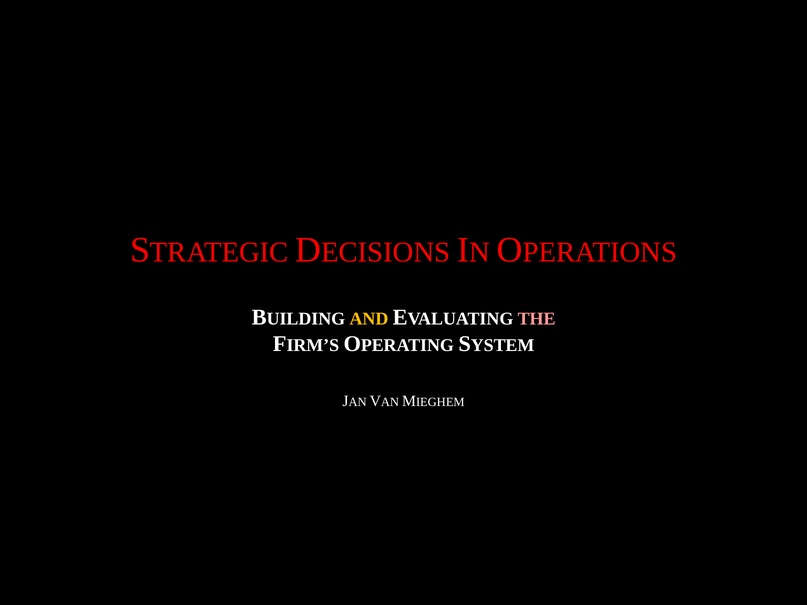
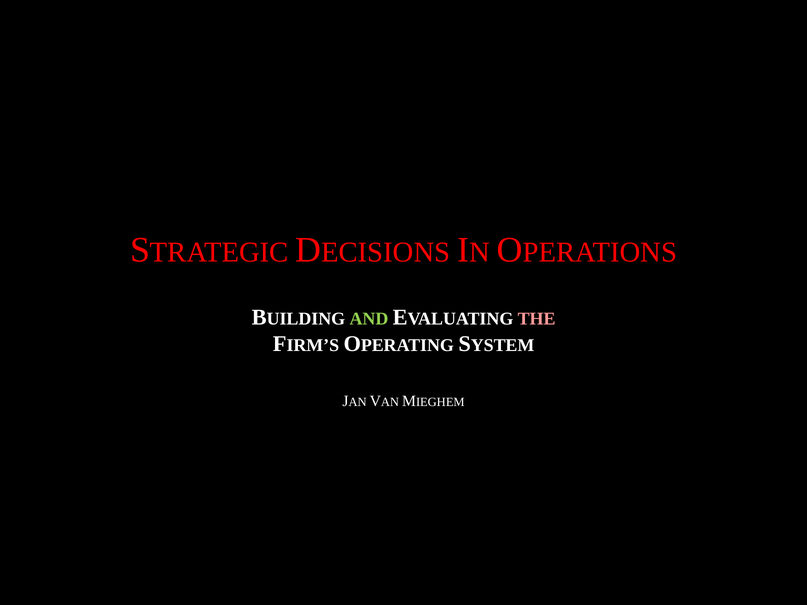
AND colour: yellow -> light green (369, 319)
